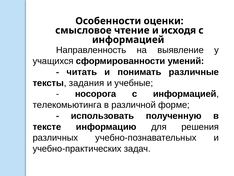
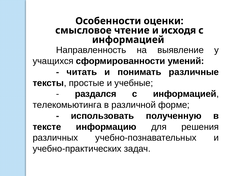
задания: задания -> простые (87, 83)
носорога: носорога -> раздался (96, 94)
